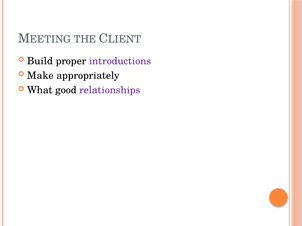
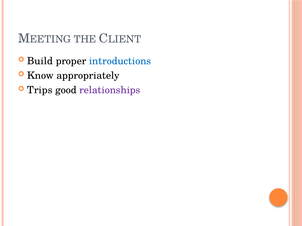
introductions colour: purple -> blue (120, 61)
Make: Make -> Know (40, 76)
What: What -> Trips (40, 90)
